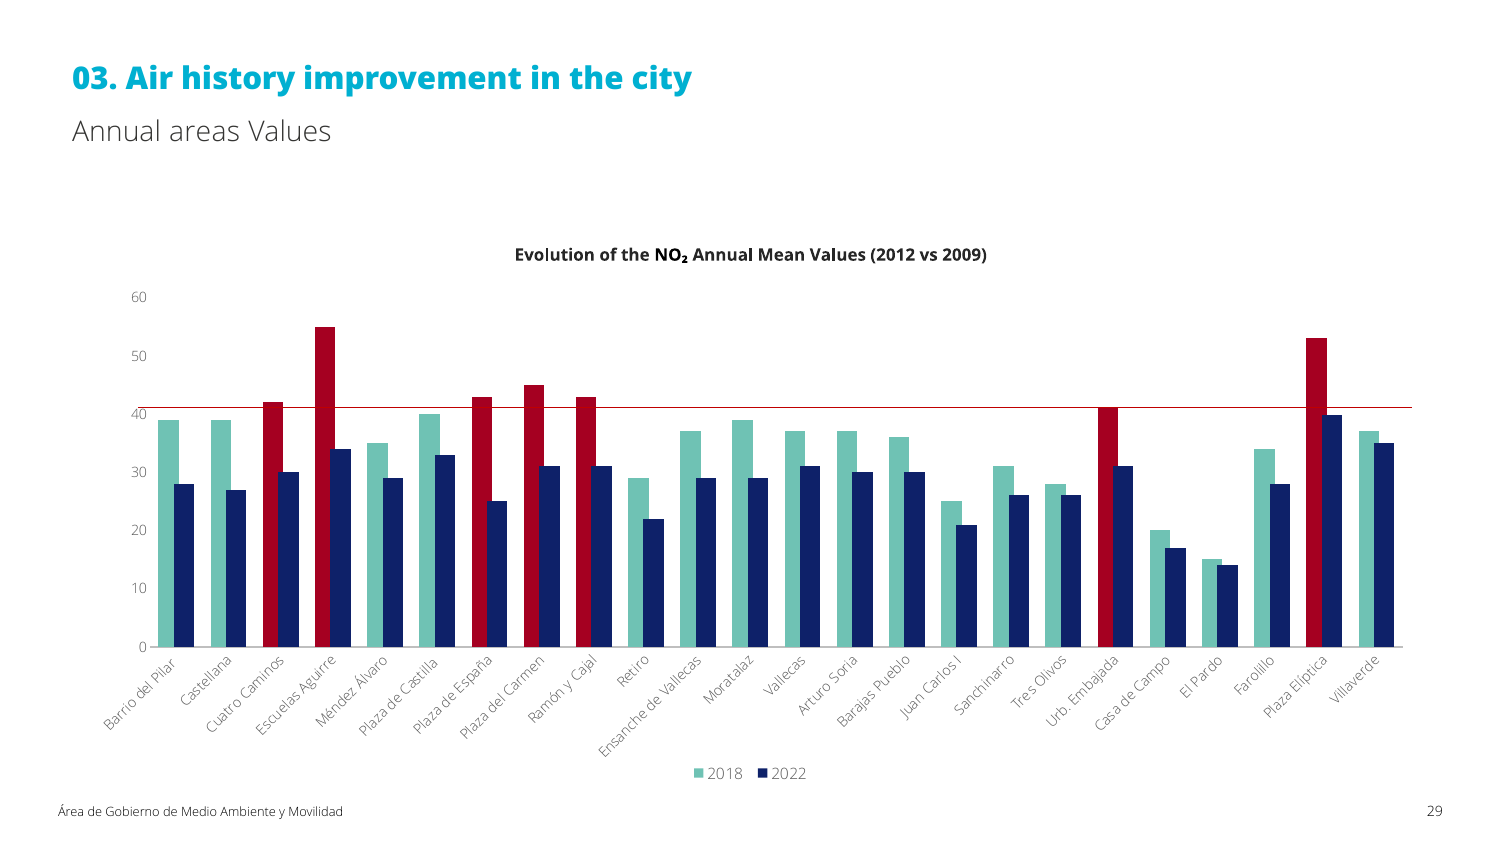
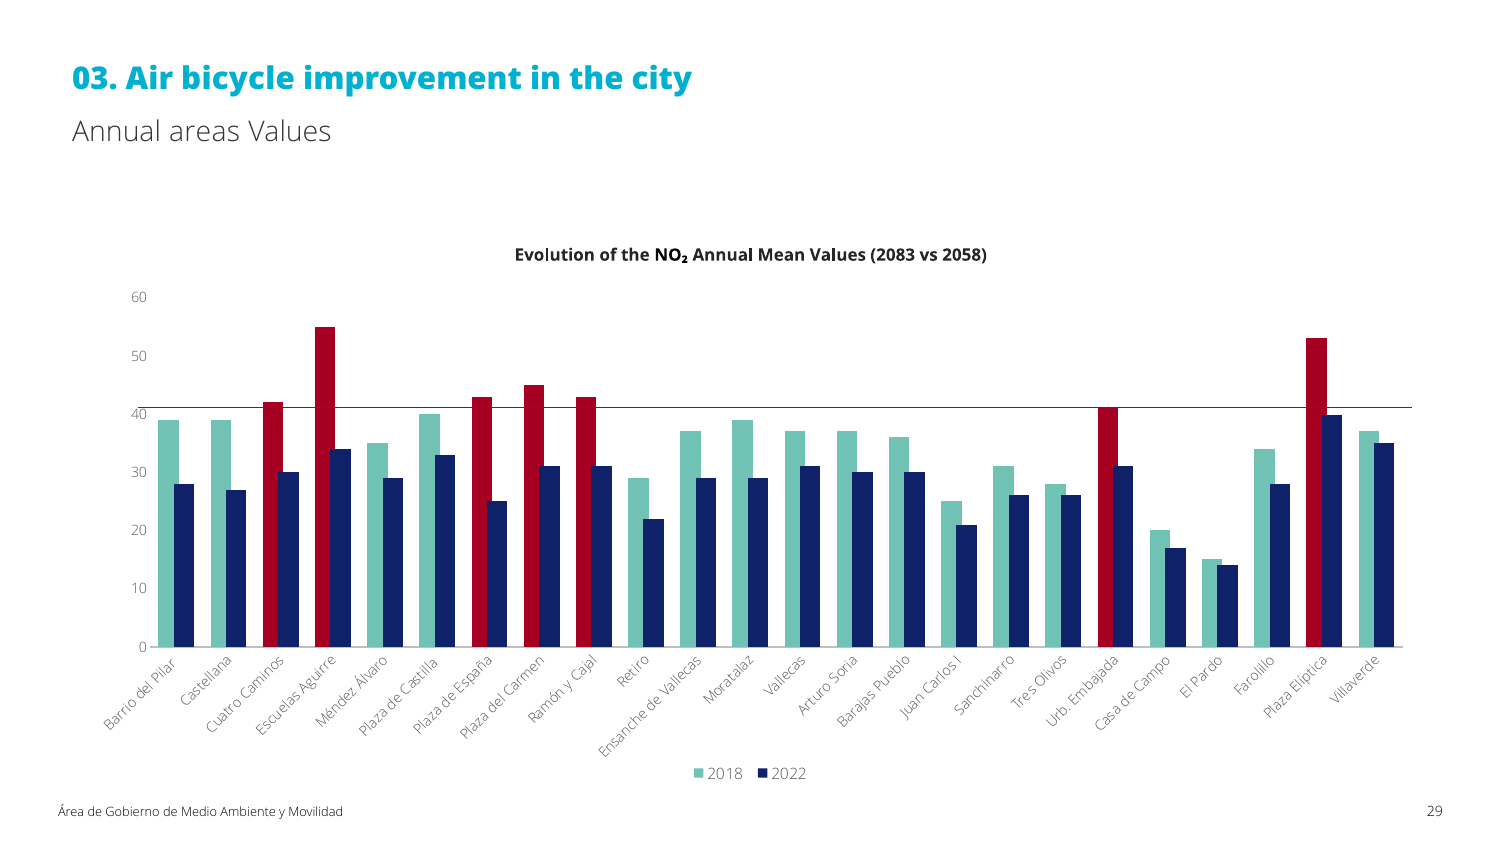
history: history -> bicycle (238, 80)
2012: 2012 -> 2083 (893, 255)
2009: 2009 -> 2058 (965, 255)
